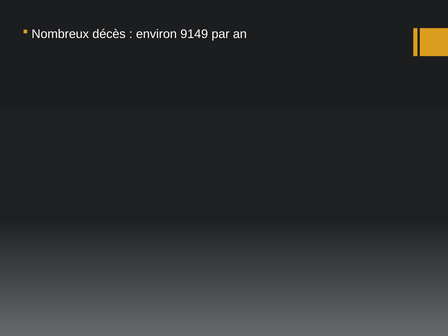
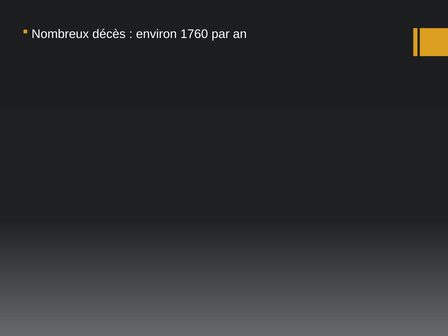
9149: 9149 -> 1760 (194, 34)
